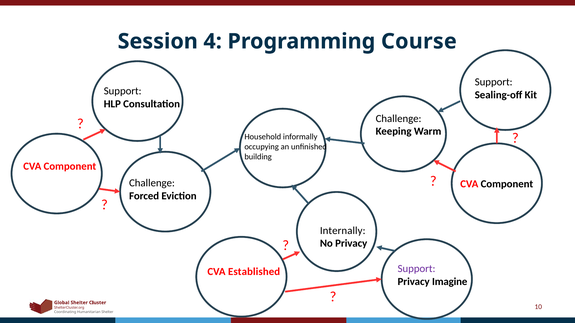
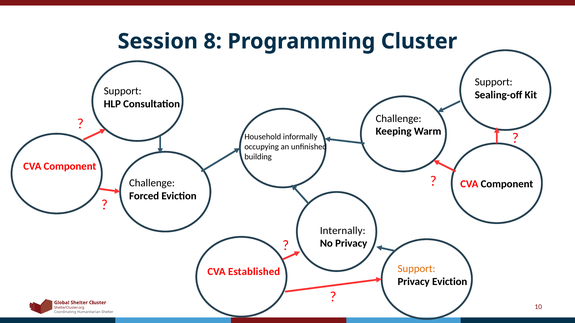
4: 4 -> 8 (213, 41)
Programming Course: Course -> Cluster (419, 41)
Support colour: purple -> orange (417, 269)
Privacy Imagine: Imagine -> Eviction (450, 282)
